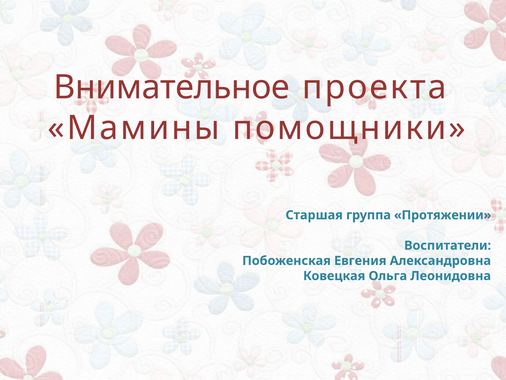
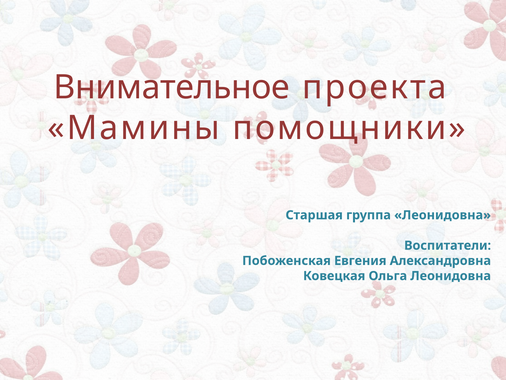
группа Протяжении: Протяжении -> Леонидовна (443, 215)
